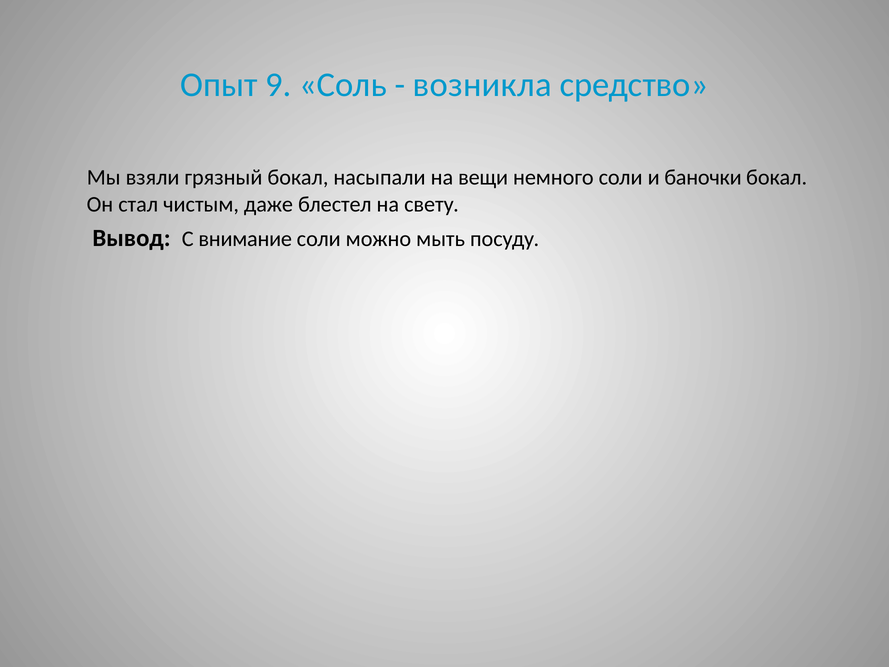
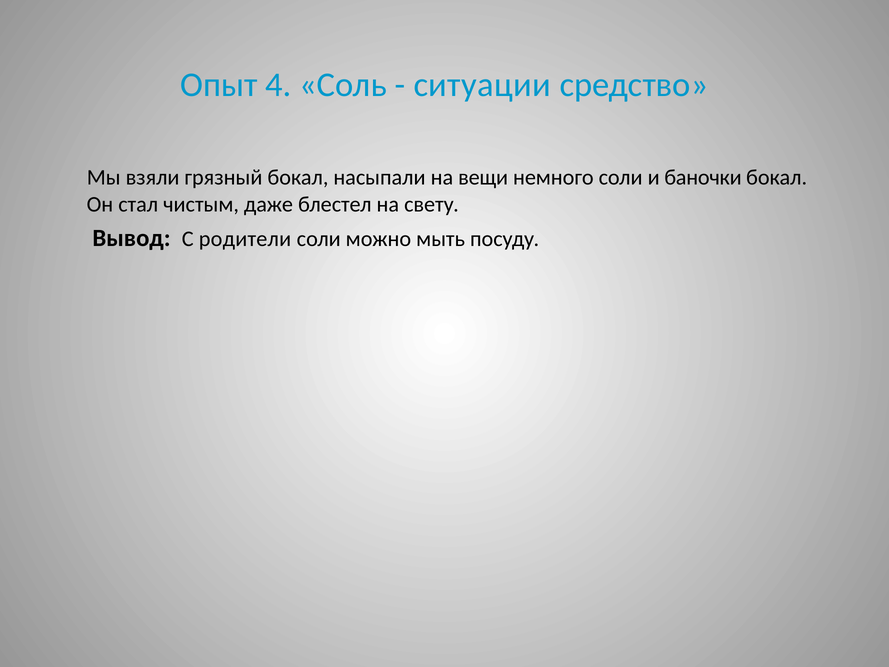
9: 9 -> 4 (278, 85)
возникла: возникла -> ситуации (482, 85)
внимание: внимание -> родители (245, 239)
